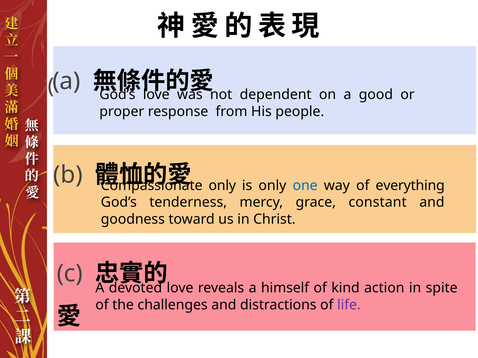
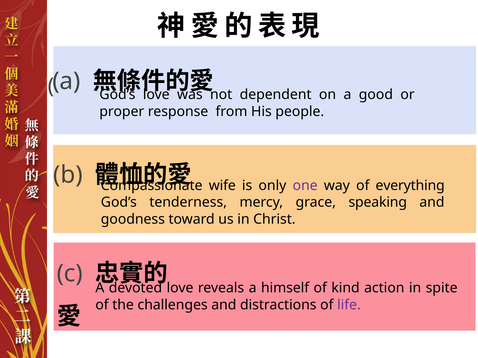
only: only -> wife (222, 186)
one colour: blue -> purple (305, 186)
constant: constant -> speaking (378, 203)
